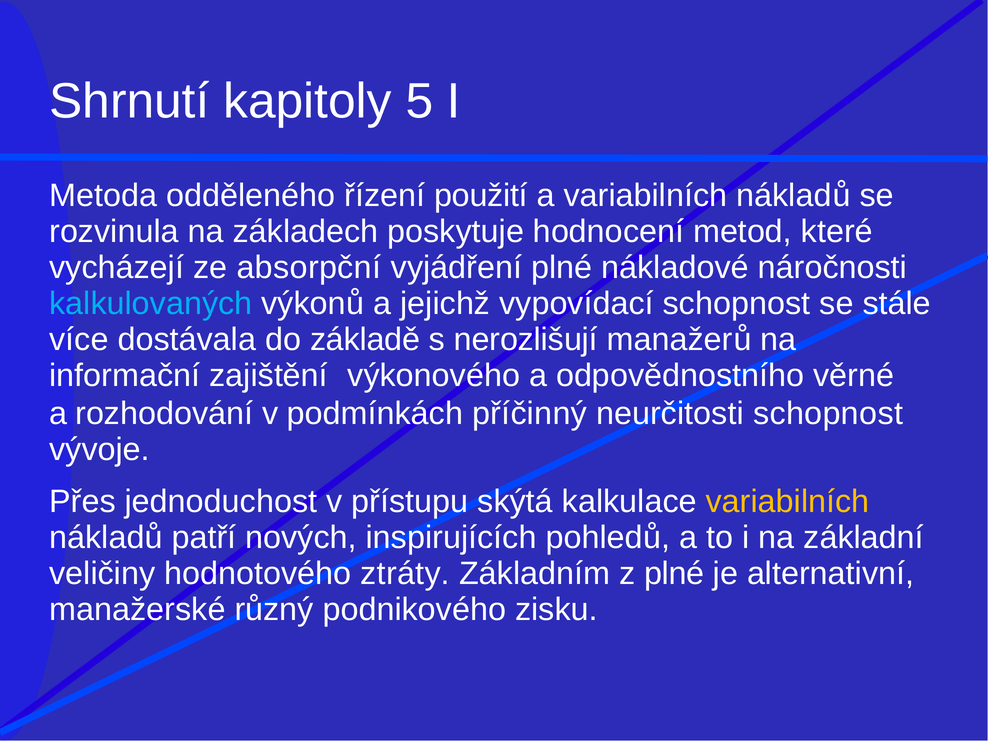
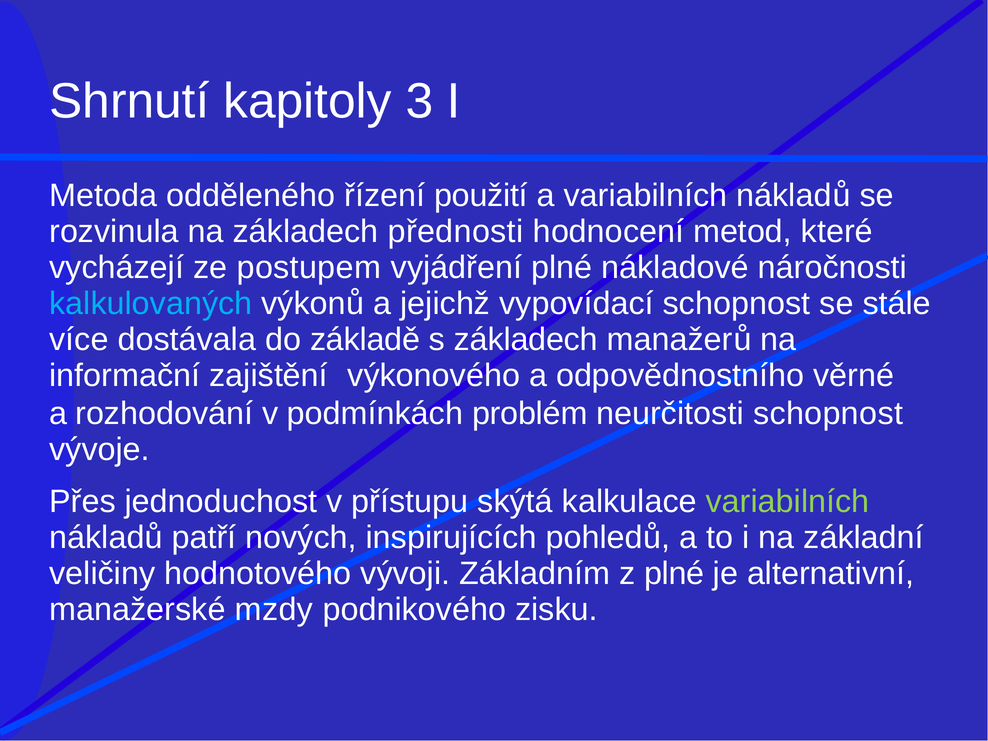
5: 5 -> 3 (419, 101)
poskytuje: poskytuje -> přednosti (455, 231)
absorpční: absorpční -> postupem (309, 268)
s nerozlišují: nerozlišují -> základech (526, 340)
příčinný: příčinný -> problém (530, 413)
variabilních colour: yellow -> light green (788, 501)
ztráty: ztráty -> vývoji (405, 574)
různý: různý -> mzdy (274, 610)
